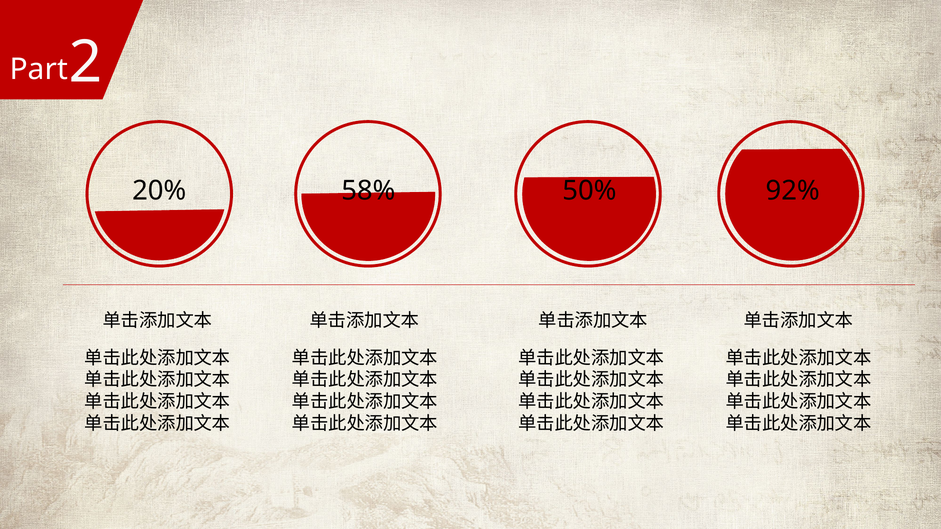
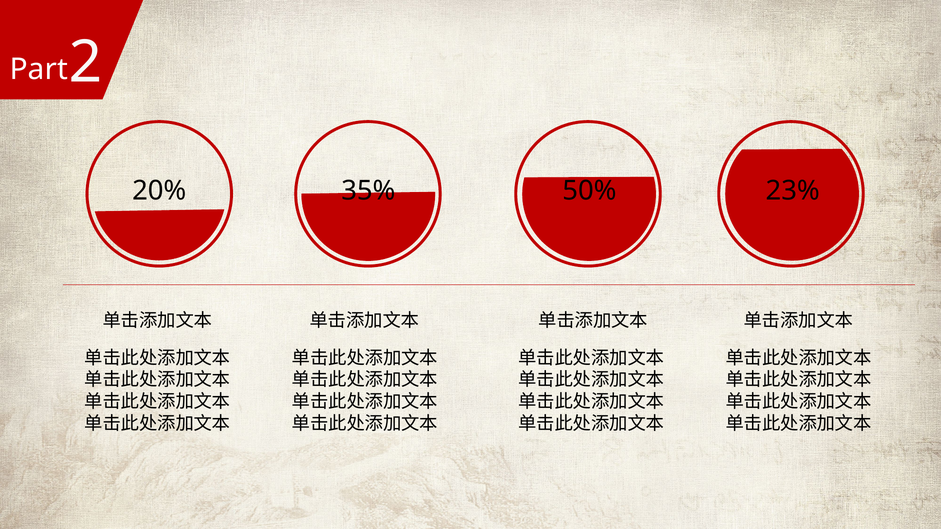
58%: 58% -> 35% (368, 191)
92%: 92% -> 23% (793, 191)
